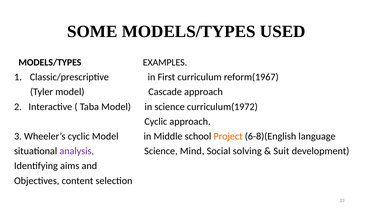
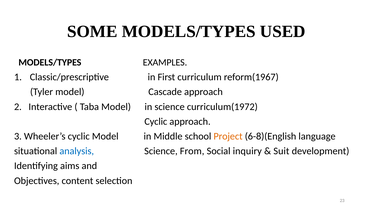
analysis colour: purple -> blue (77, 151)
Mind: Mind -> From (192, 151)
solving: solving -> inquiry (247, 151)
